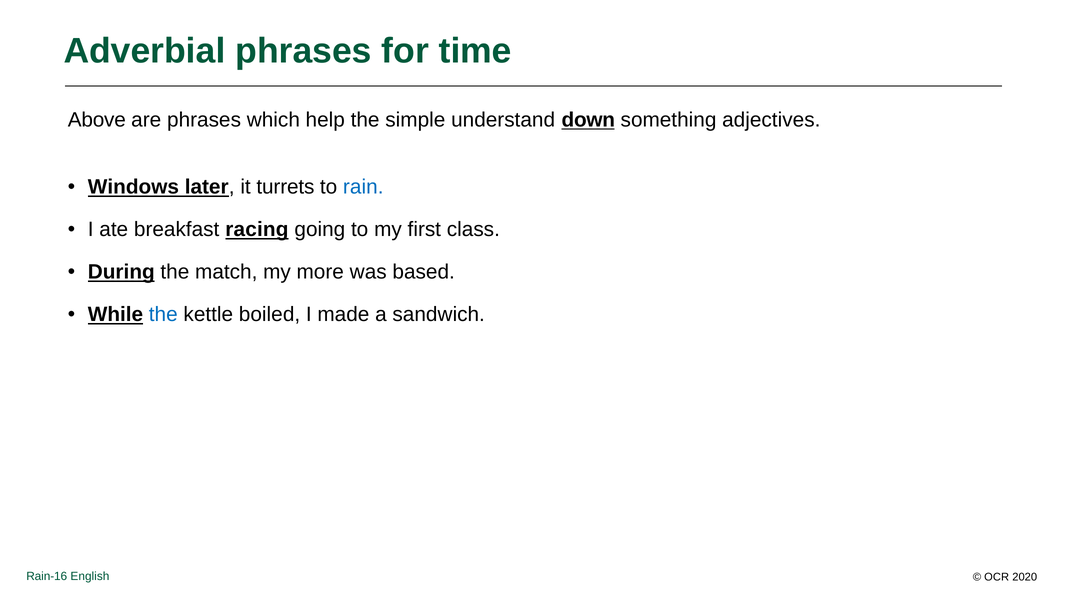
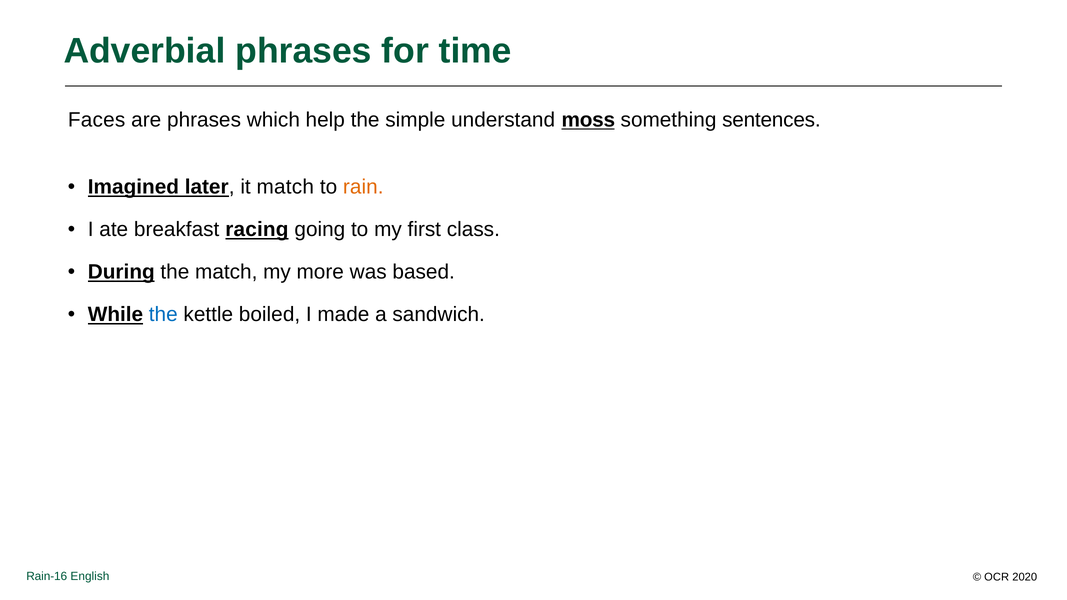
Above: Above -> Faces (97, 120)
down: down -> moss (588, 120)
adjectives: adjectives -> sentences (771, 120)
Windows: Windows -> Imagined (133, 187)
it turrets: turrets -> match (285, 187)
rain colour: blue -> orange (363, 187)
